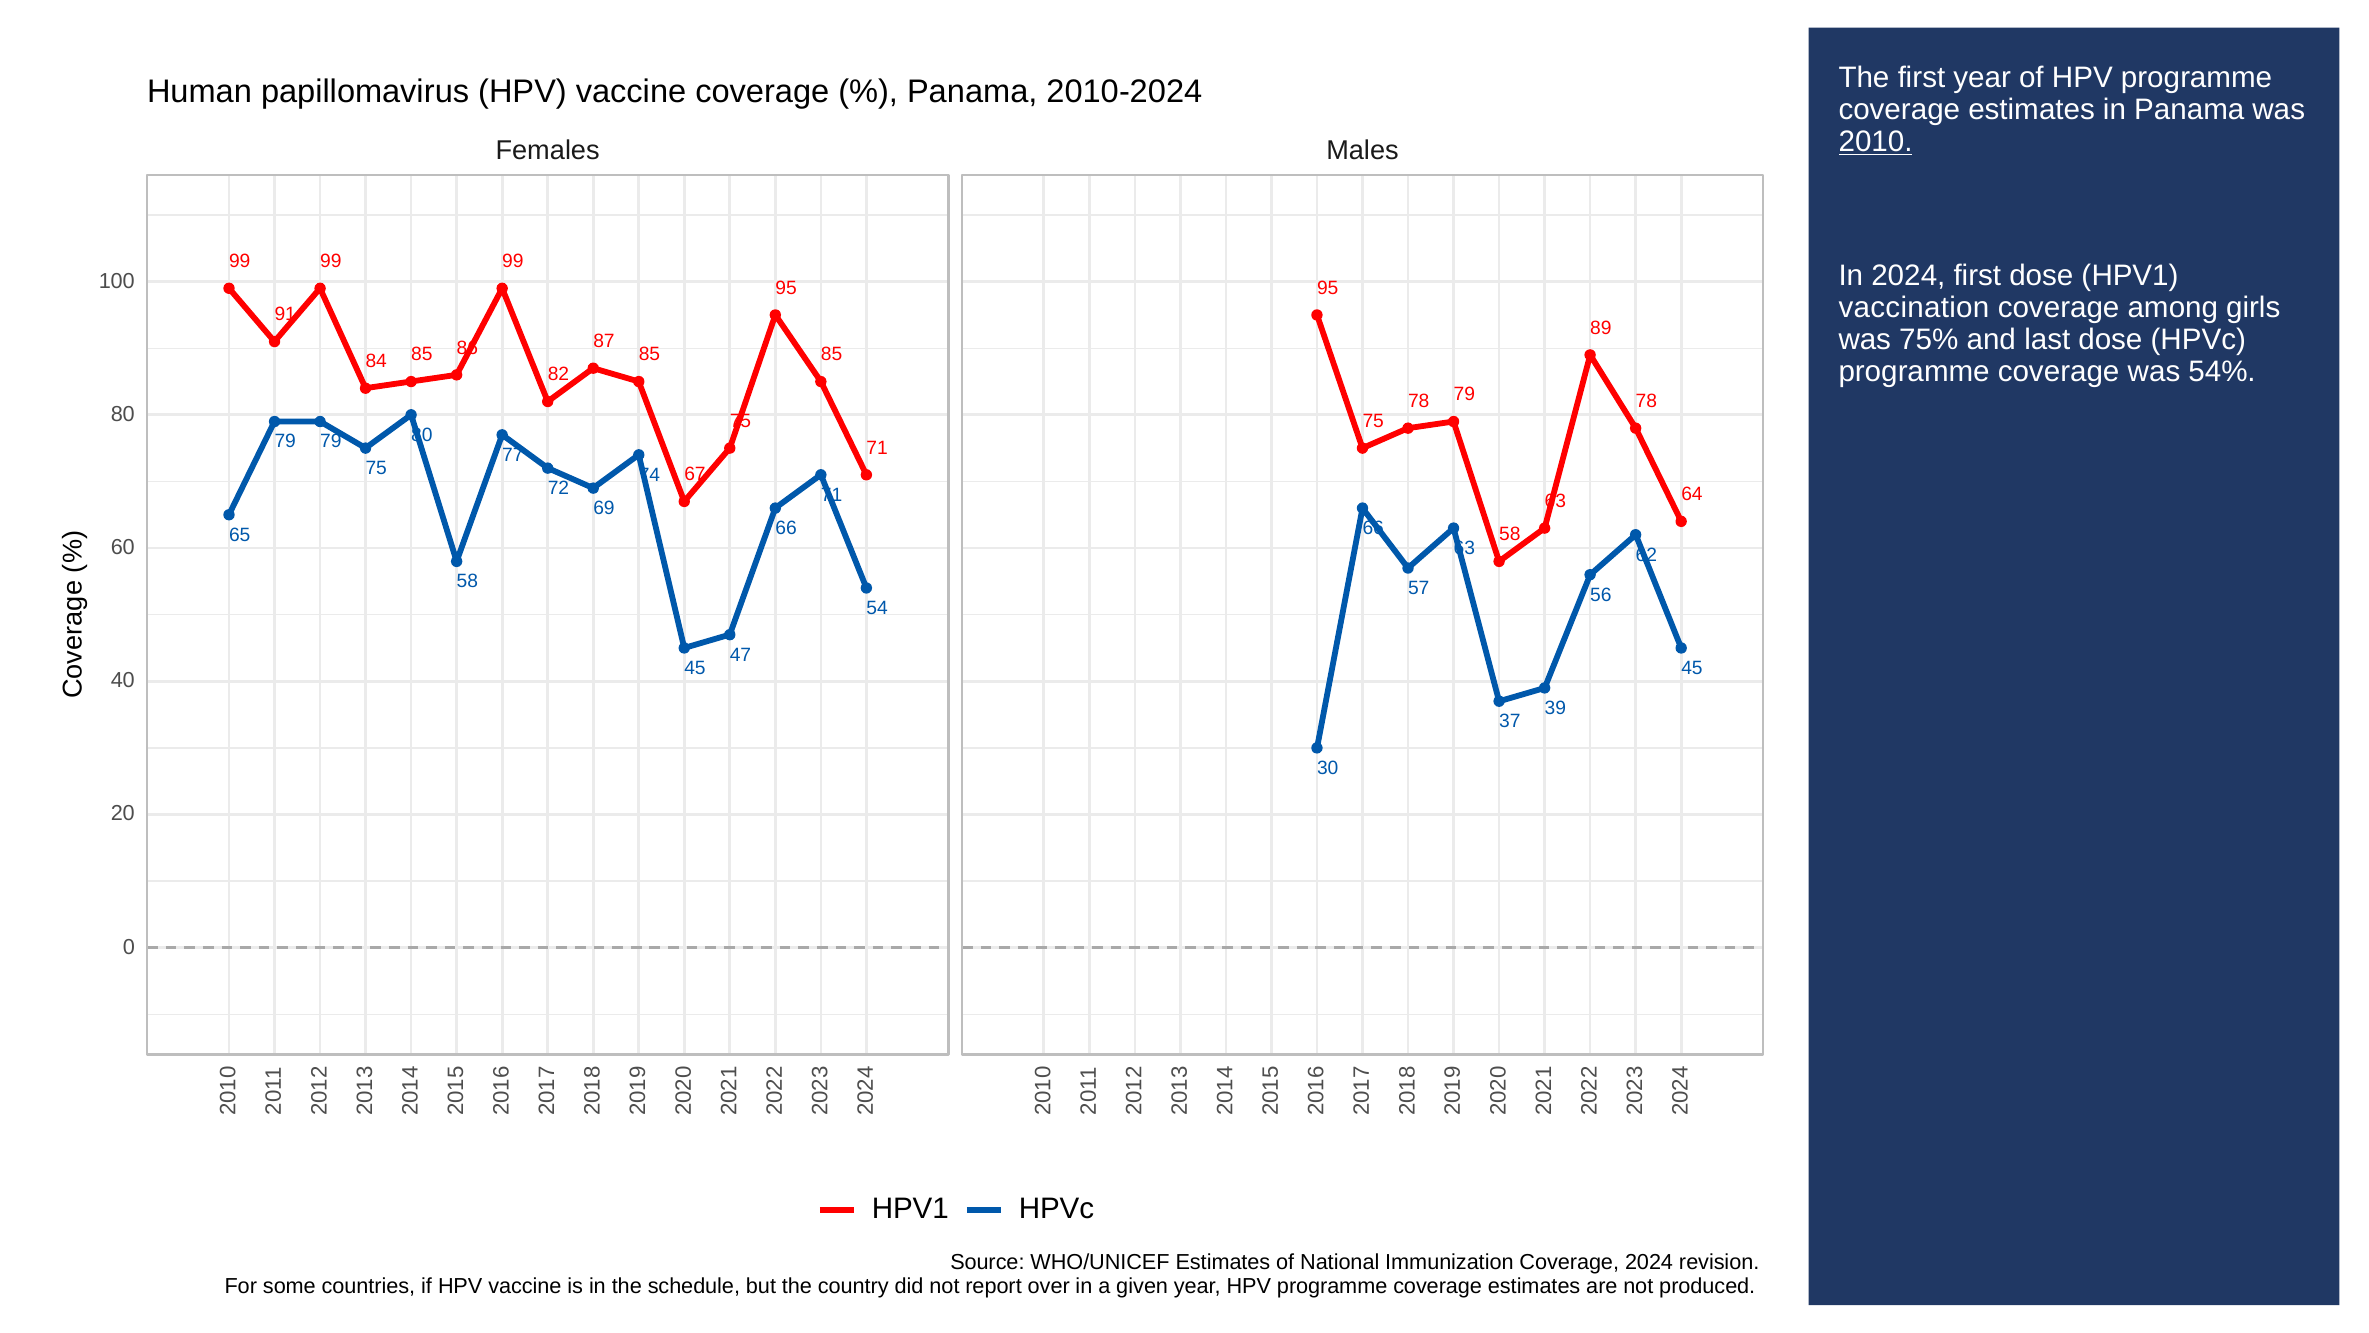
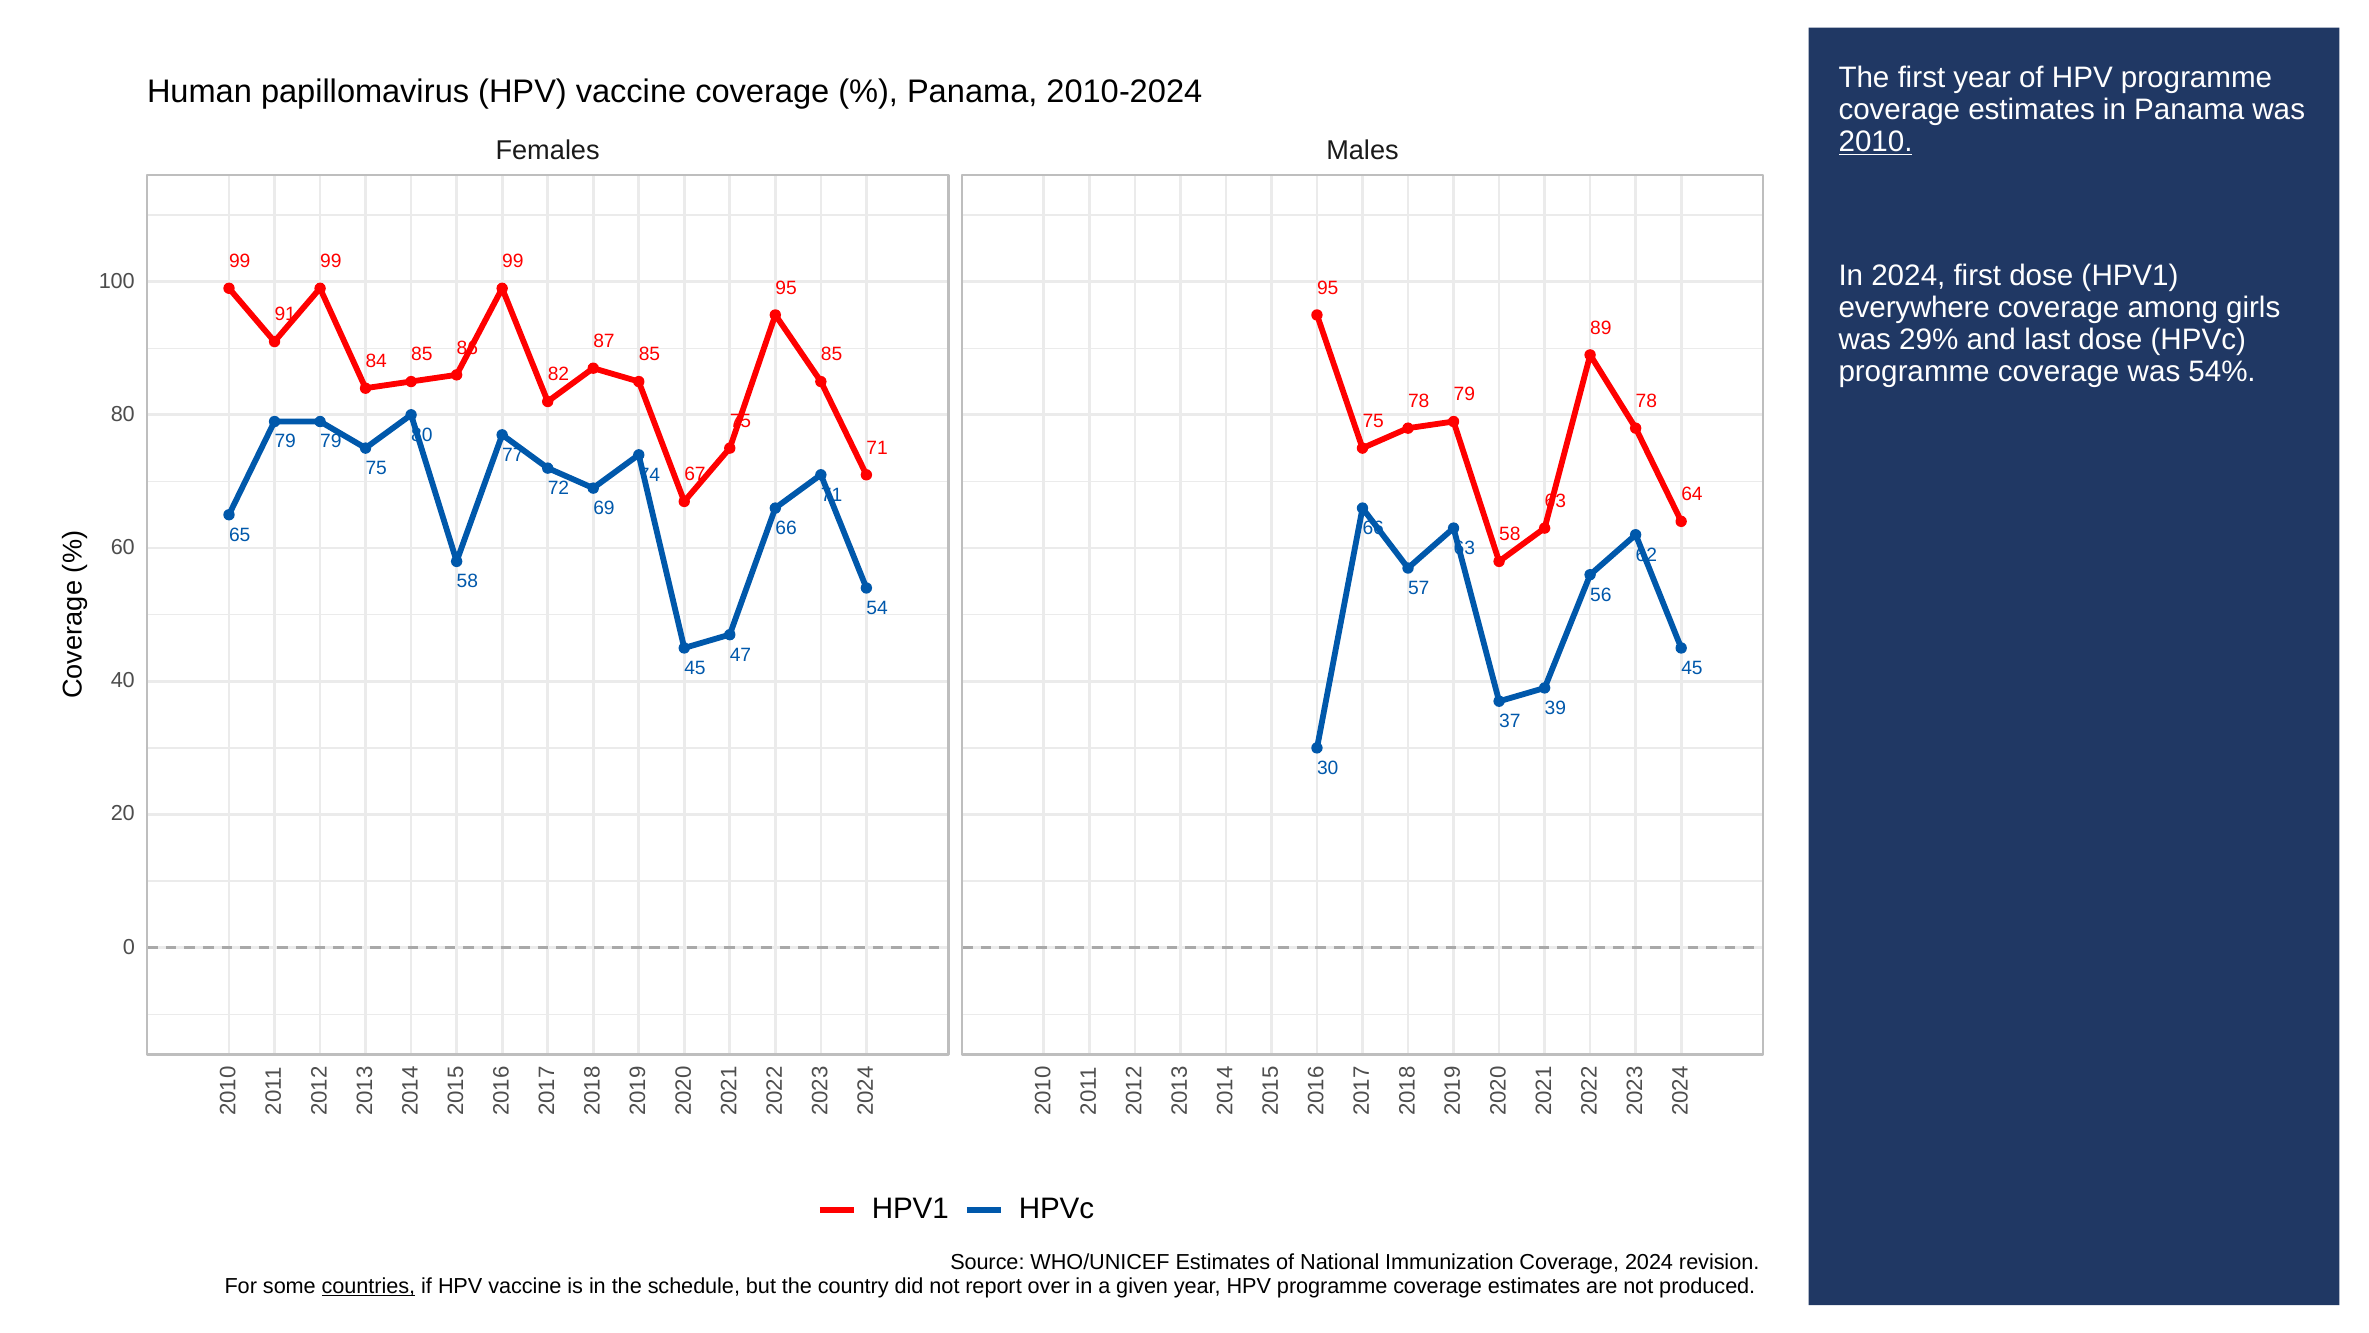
vaccination: vaccination -> everywhere (1914, 308)
75%: 75% -> 29% (1929, 340)
countries underline: none -> present (368, 1286)
